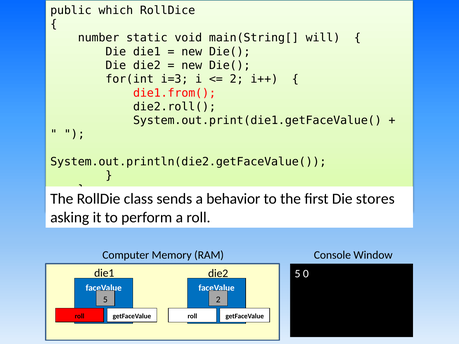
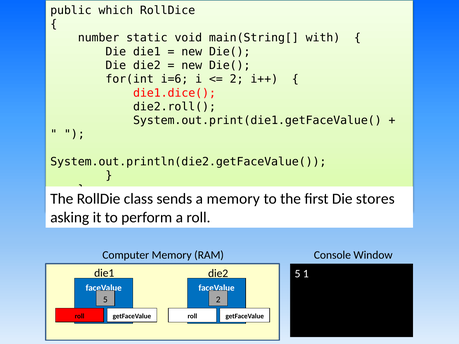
will: will -> with (323, 38)
i=3: i=3 -> i=6 (174, 79)
die1.from(: die1.from( -> die1.dice( (175, 93)
a behavior: behavior -> memory (233, 199)
0: 0 -> 1 (306, 274)
